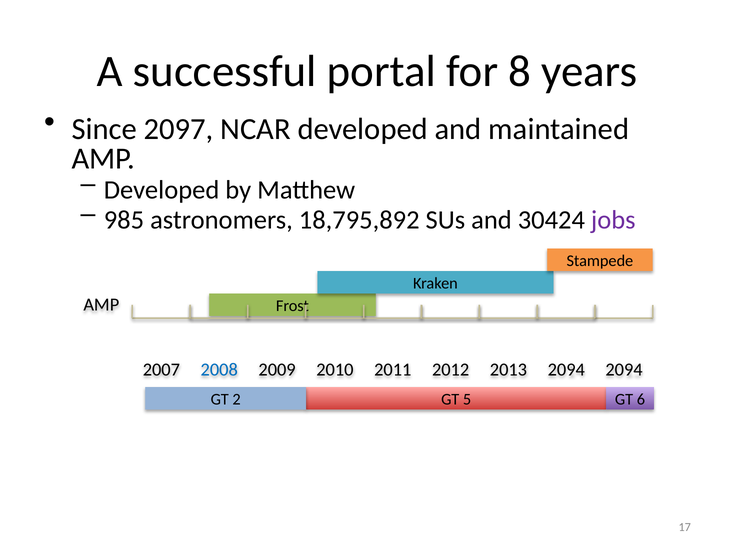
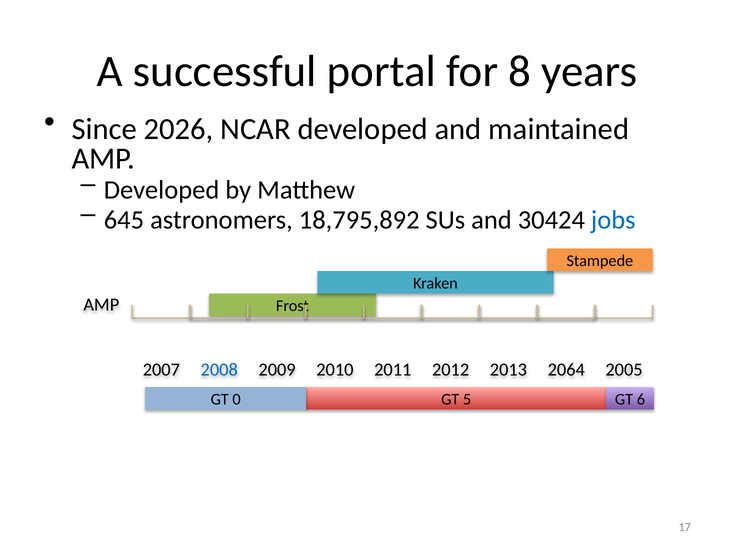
2097: 2097 -> 2026 (179, 129)
985: 985 -> 645 (124, 220)
jobs colour: purple -> blue (613, 220)
2013 2094: 2094 -> 2064 (566, 369)
2094: 2094 -> 2005 (624, 369)
2: 2 -> 0 (237, 399)
